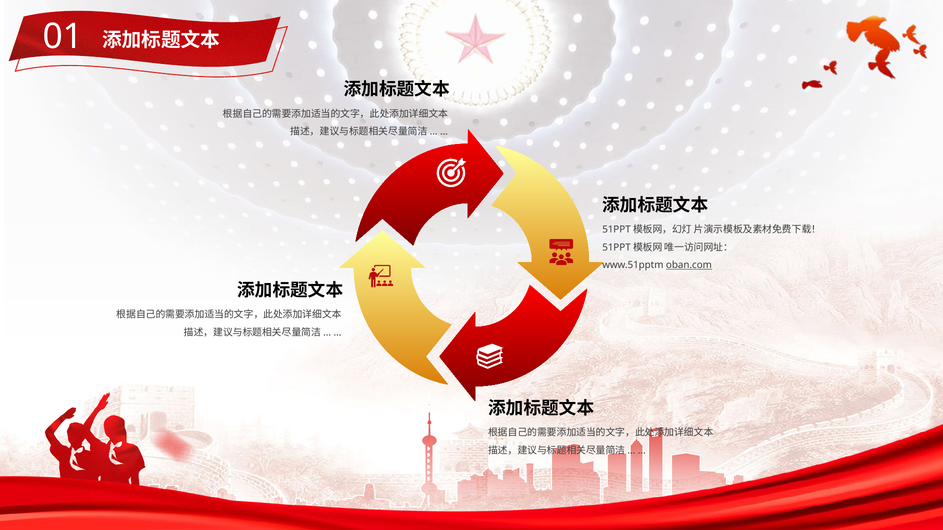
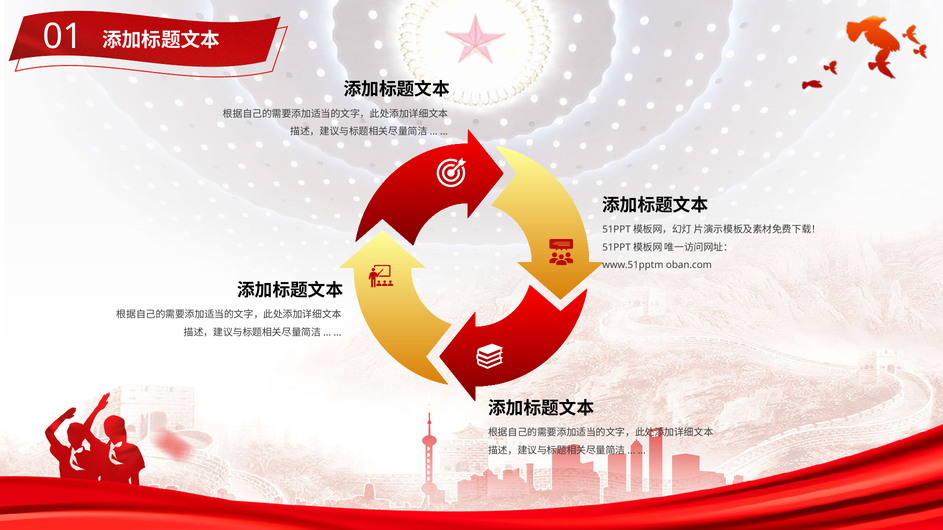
oban.com underline: present -> none (689, 265)
